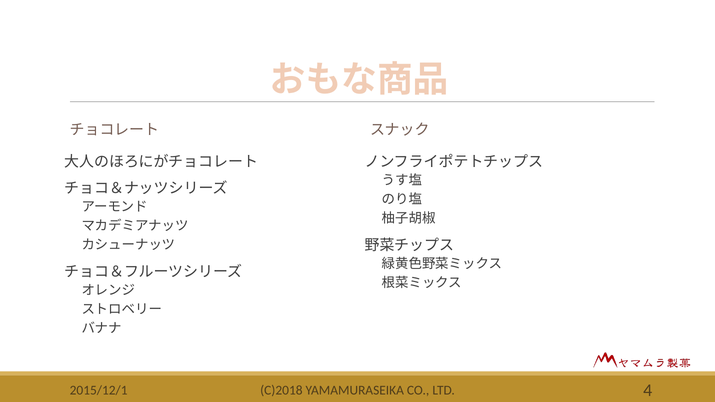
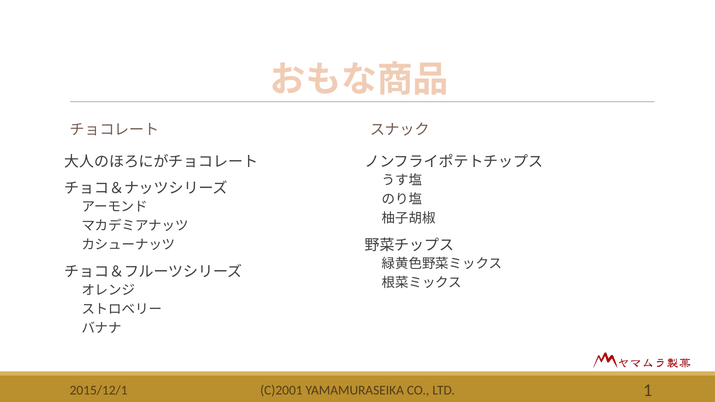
C)2018: C)2018 -> C)2001 (281, 390)
4: 4 -> 1 (648, 391)
